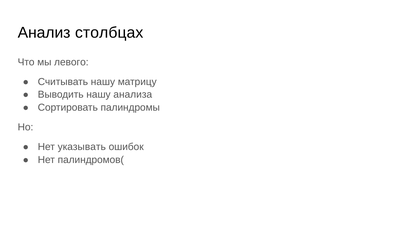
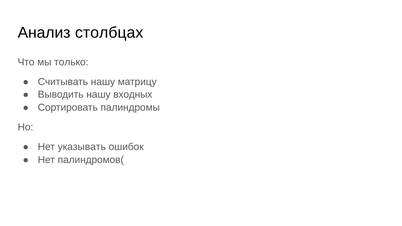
левого: левого -> только (71, 62)
анализа: анализа -> входных (133, 95)
